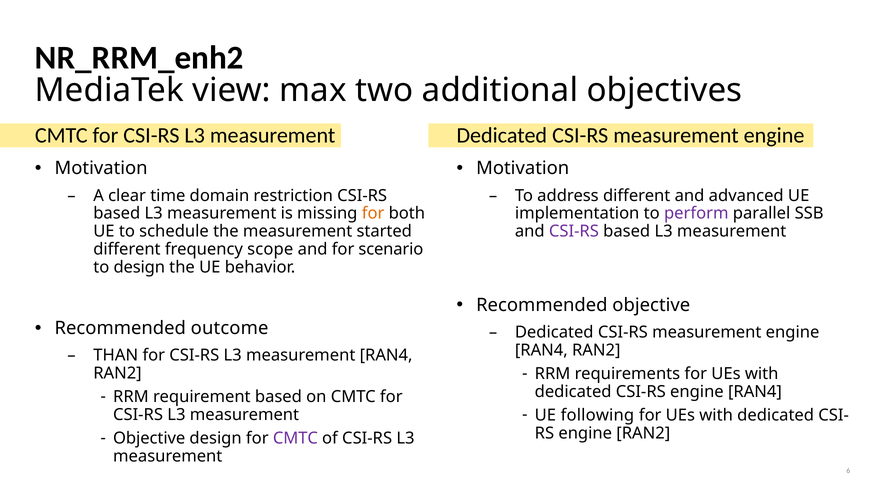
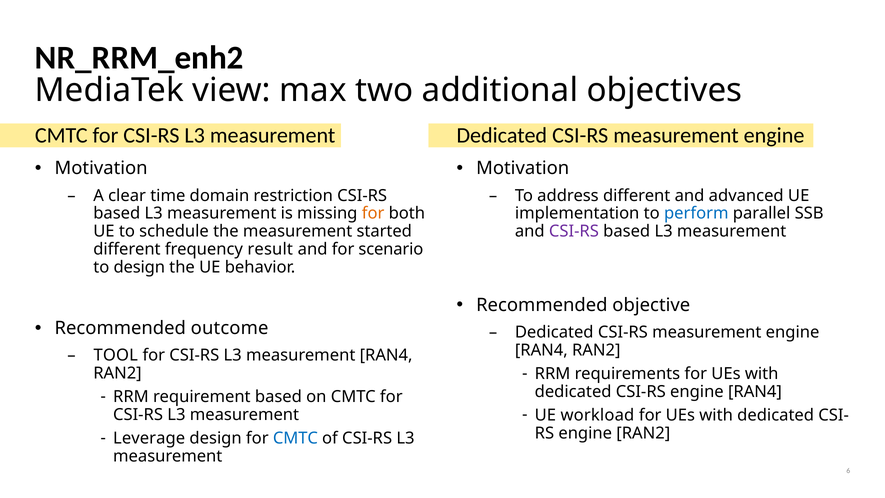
perform colour: purple -> blue (696, 213)
scope: scope -> result (270, 249)
THAN: THAN -> TOOL (116, 355)
following: following -> workload (597, 415)
Objective: Objective -> Leverage (149, 438)
CMTC colour: purple -> blue (295, 438)
